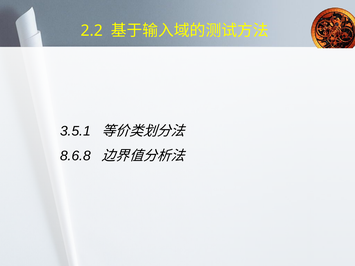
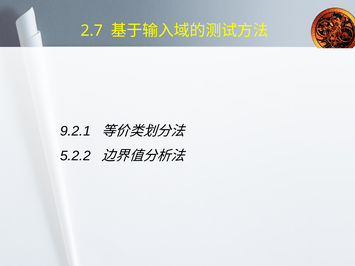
2.2: 2.2 -> 2.7 (92, 31)
3.5.1: 3.5.1 -> 9.2.1 (75, 131)
8.6.8: 8.6.8 -> 5.2.2 (75, 156)
